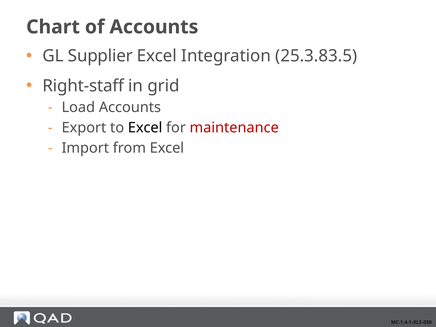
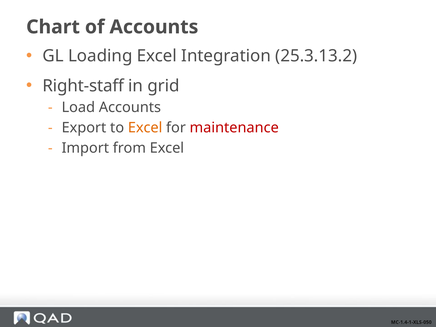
Supplier: Supplier -> Loading (100, 56)
25.3.83.5: 25.3.83.5 -> 25.3.13.2 (316, 56)
Excel colour: black -> orange (145, 128)
